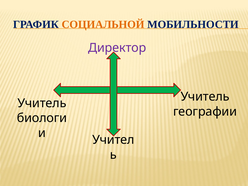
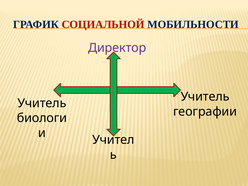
СОЦИАЛЬНОЙ colour: orange -> red (103, 25)
